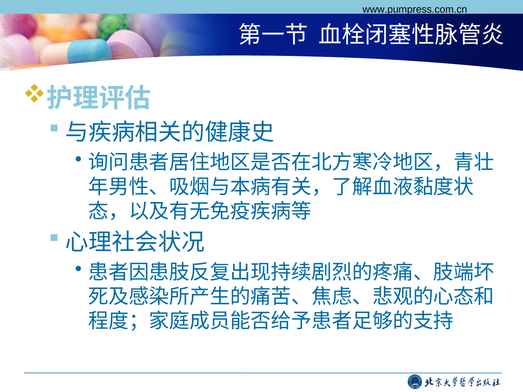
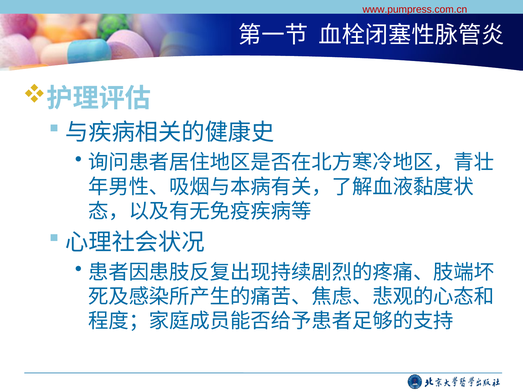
www.pumpress.com.cn colour: black -> red (415, 9)
